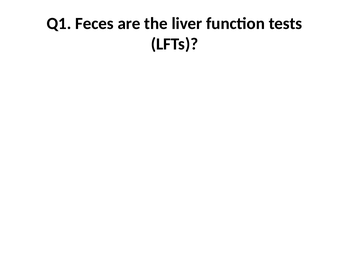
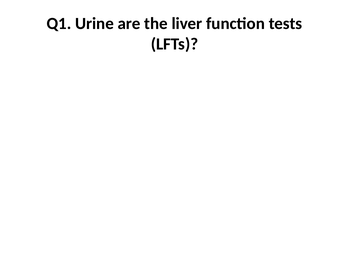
Feces: Feces -> Urine (94, 24)
